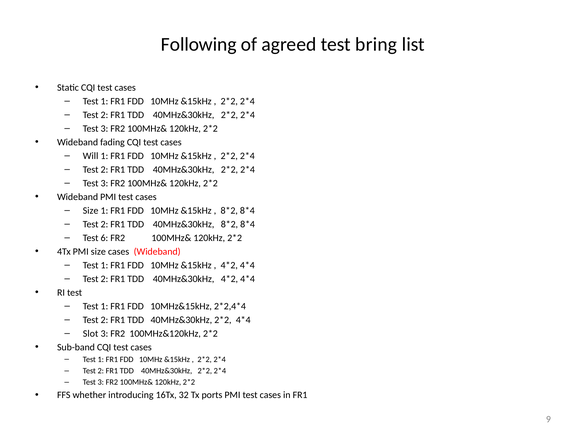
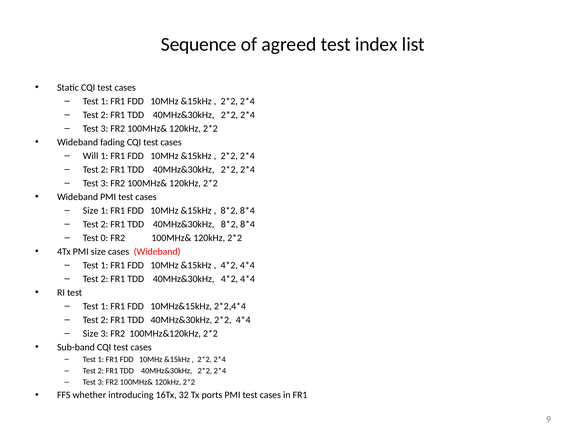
Following: Following -> Sequence (199, 44)
bring: bring -> index (376, 44)
6: 6 -> 0 (104, 238)
Slot: Slot -> Size (91, 334)
